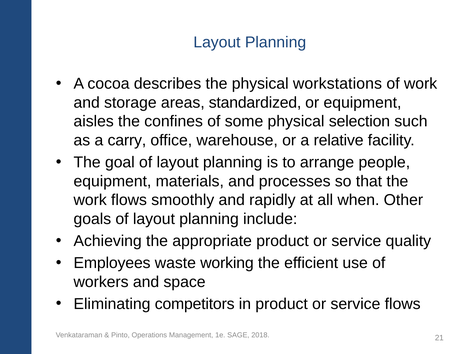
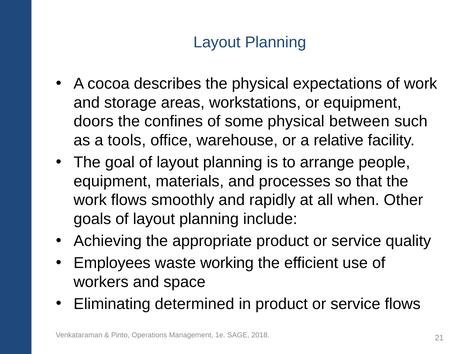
workstations: workstations -> expectations (337, 84)
standardized: standardized -> workstations (255, 103)
aisles: aisles -> doors (94, 121)
selection: selection -> between (359, 121)
carry: carry -> tools (127, 140)
competitors: competitors -> determined (195, 304)
